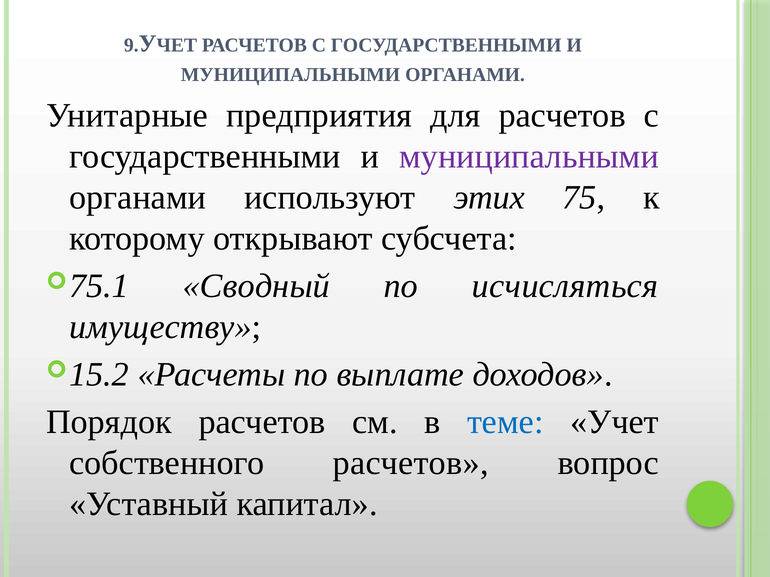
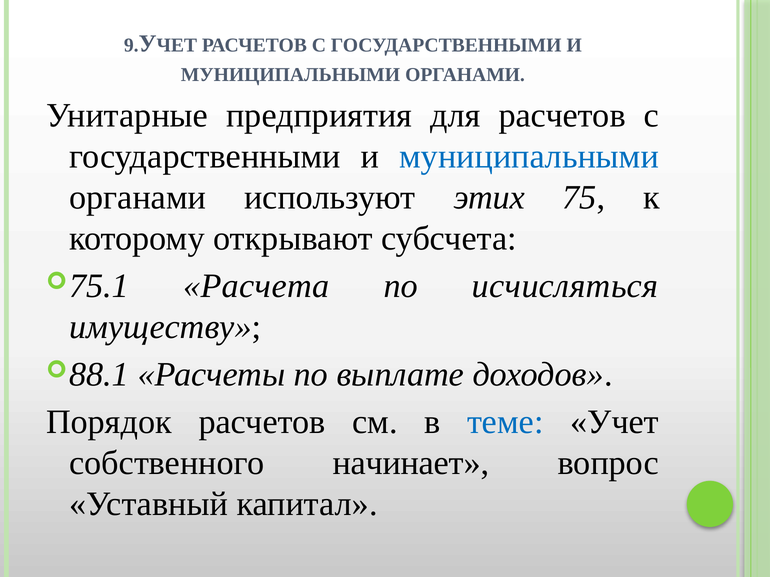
муниципальными colour: purple -> blue (529, 156)
Сводный: Сводный -> Расчета (256, 286)
15.2: 15.2 -> 88.1 (99, 375)
собственного расчетов: расчетов -> начинает (411, 464)
